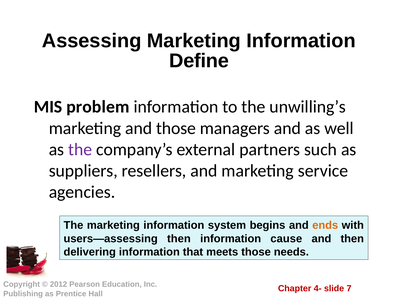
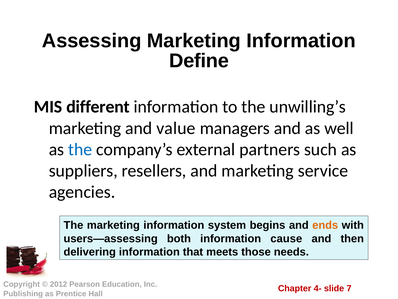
problem: problem -> different (98, 107)
and those: those -> value (176, 128)
the colour: purple -> blue (80, 149)
users—assessing then: then -> both (179, 238)
